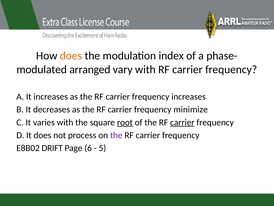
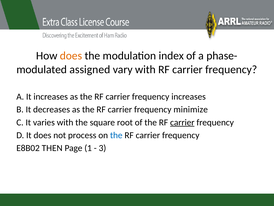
arranged: arranged -> assigned (90, 69)
root underline: present -> none (125, 122)
the colour: purple -> blue (116, 135)
DRIFT: DRIFT -> THEN (52, 148)
6: 6 -> 1 (88, 148)
5: 5 -> 3 (102, 148)
